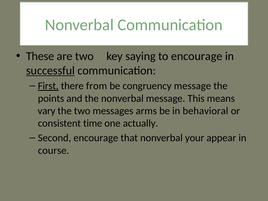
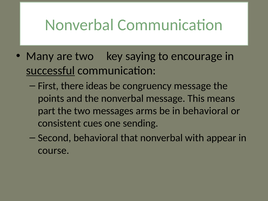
These: These -> Many (40, 56)
First underline: present -> none (48, 86)
from: from -> ideas (97, 86)
vary: vary -> part (47, 111)
time: time -> cues (93, 123)
actually: actually -> sending (141, 123)
Second encourage: encourage -> behavioral (96, 138)
your: your -> with (195, 138)
